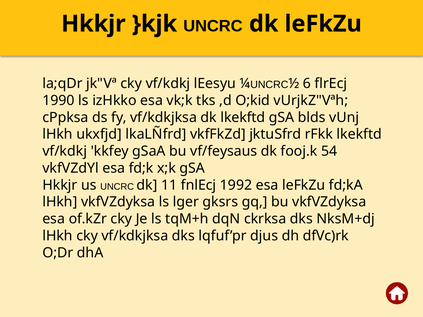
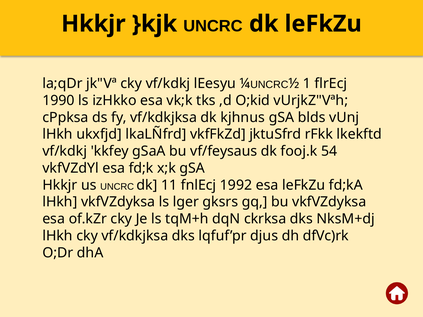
6: 6 -> 1 (307, 84)
dk lkekftd: lkekftd -> kjhnus (243, 118)
